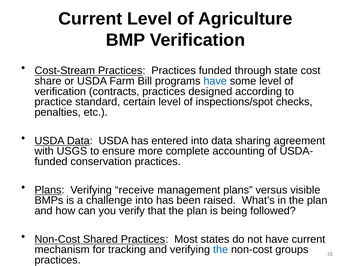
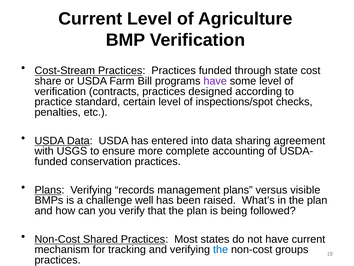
have colour: blue -> purple (215, 81)
receive: receive -> records (135, 190)
challenge into: into -> well (144, 200)
